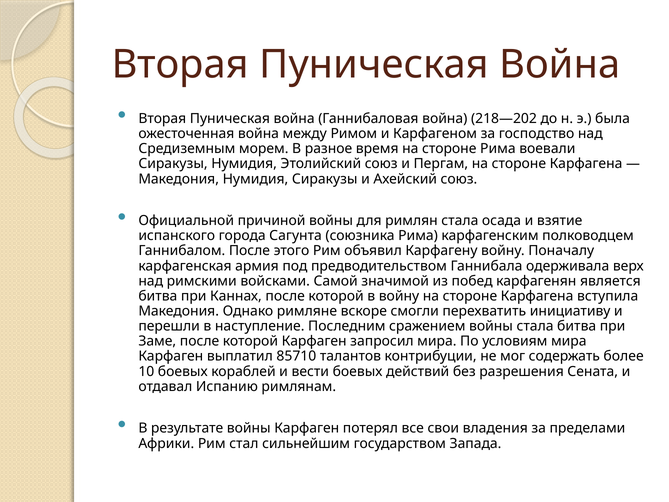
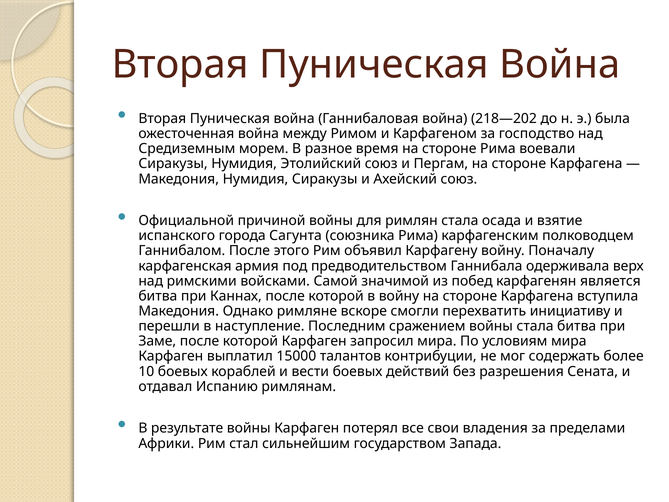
85710: 85710 -> 15000 (296, 356)
